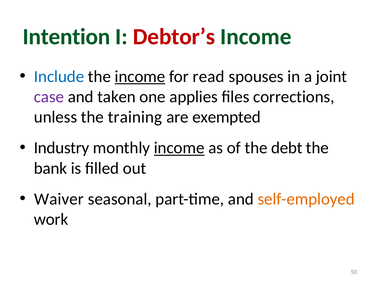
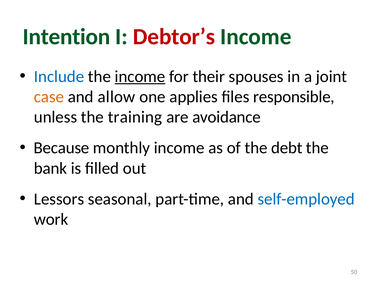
read: read -> their (209, 77)
case colour: purple -> orange (49, 97)
taken: taken -> allow (116, 97)
corrections: corrections -> responsible (294, 97)
exempted: exempted -> avoidance (227, 117)
Industry: Industry -> Because (62, 148)
income underline: present -> none (179, 148)
Waiver: Waiver -> Lessors (59, 199)
self-employed colour: orange -> blue (306, 199)
